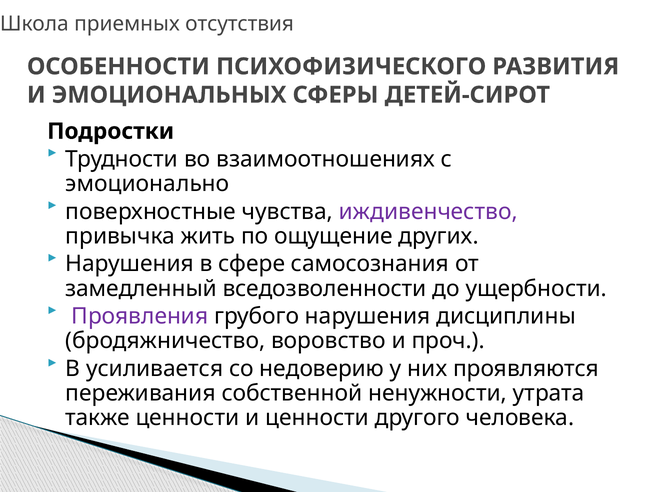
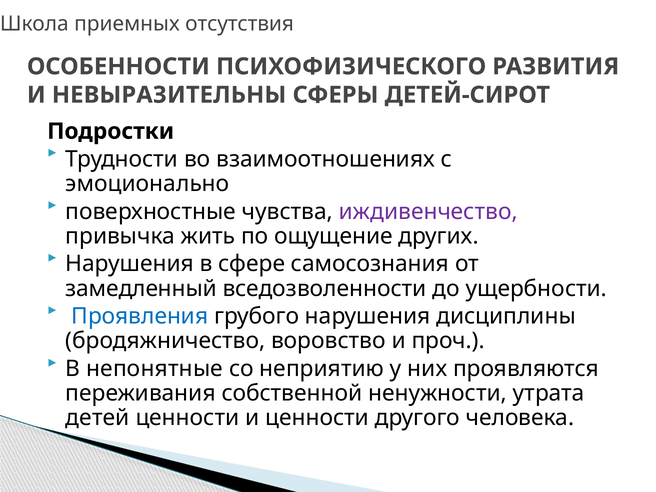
ЭМОЦИОНАЛЬНЫХ: ЭМОЦИОНАЛЬНЫХ -> НЕВЫРАЗИТЕЛЬНЫ (169, 95)
Проявления colour: purple -> blue (140, 316)
усиливается: усиливается -> непонятные (155, 369)
недоверию: недоверию -> неприятию (322, 369)
также: также -> детей (98, 418)
